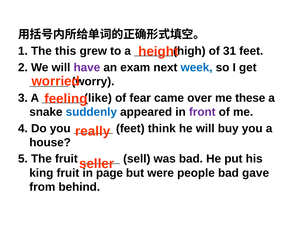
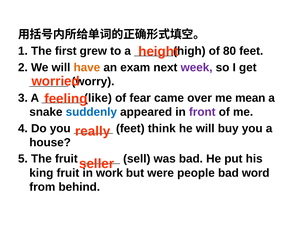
this: this -> first (66, 51)
31: 31 -> 80 (230, 51)
have colour: purple -> orange (87, 67)
week colour: blue -> purple (197, 67)
these: these -> mean (250, 98)
page: page -> work (109, 173)
gave: gave -> word (256, 173)
